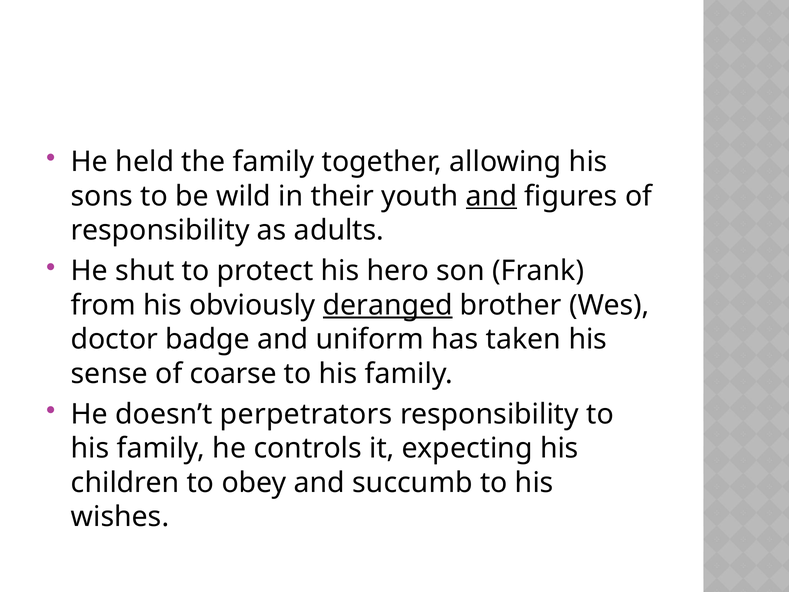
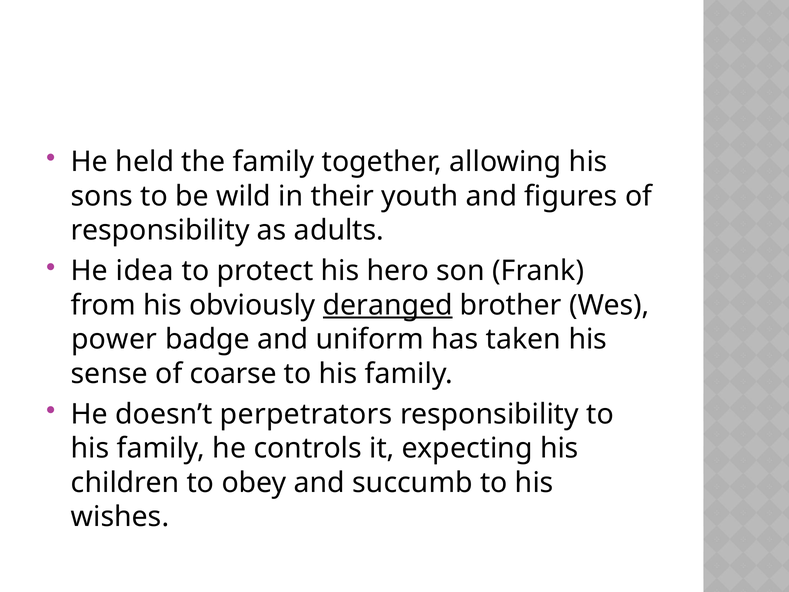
and underline: present -> none (491, 196)
shut: shut -> idea (145, 271)
doctor: doctor -> power (114, 339)
